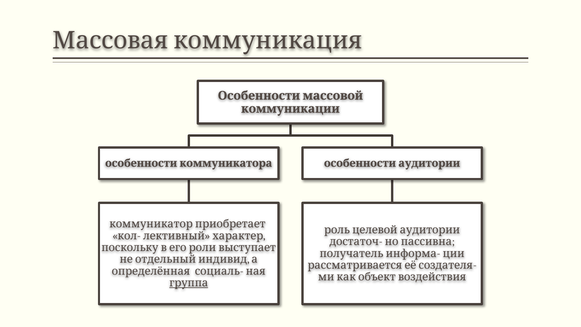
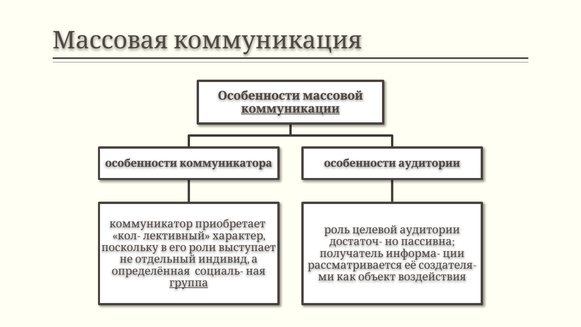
коммуникации underline: none -> present (290, 109)
